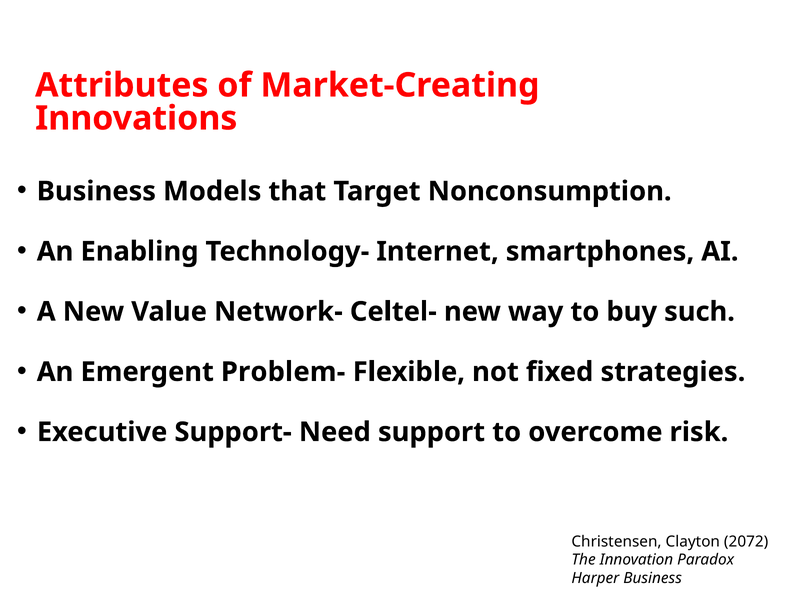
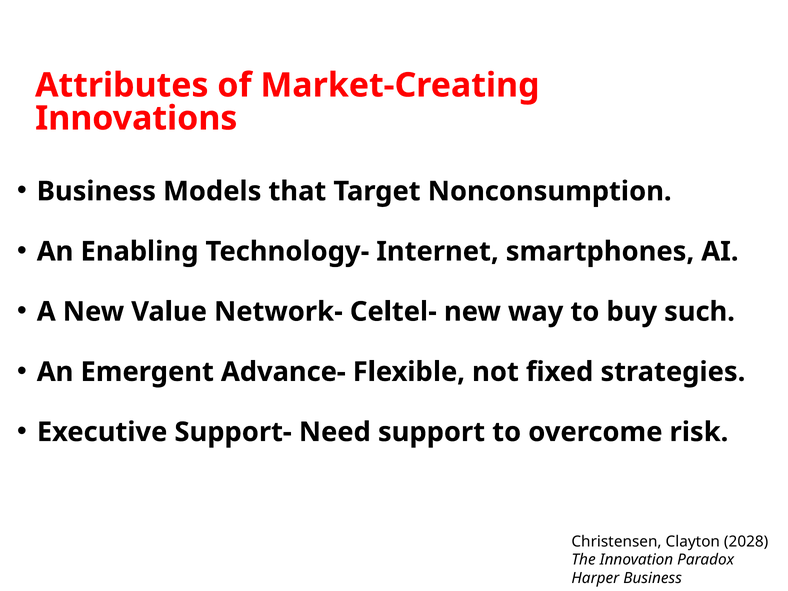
Problem-: Problem- -> Advance- (283, 372)
2072: 2072 -> 2028 (746, 541)
